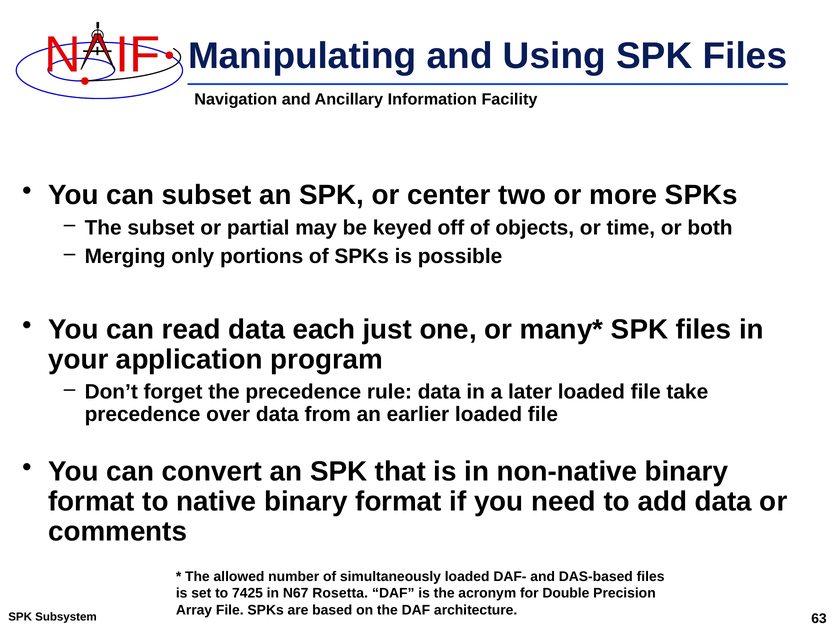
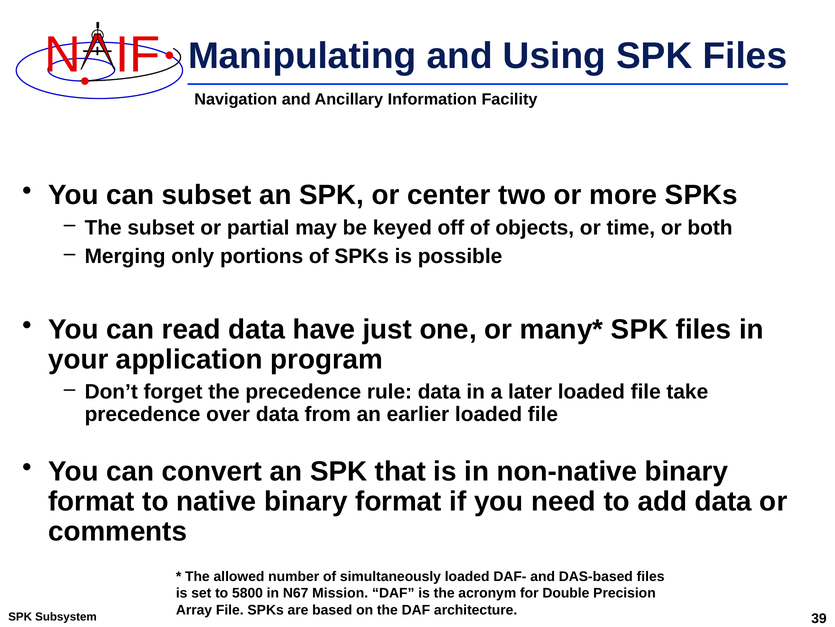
each: each -> have (324, 329)
7425: 7425 -> 5800 (248, 593)
Rosetta: Rosetta -> Mission (340, 593)
63: 63 -> 39 (819, 618)
